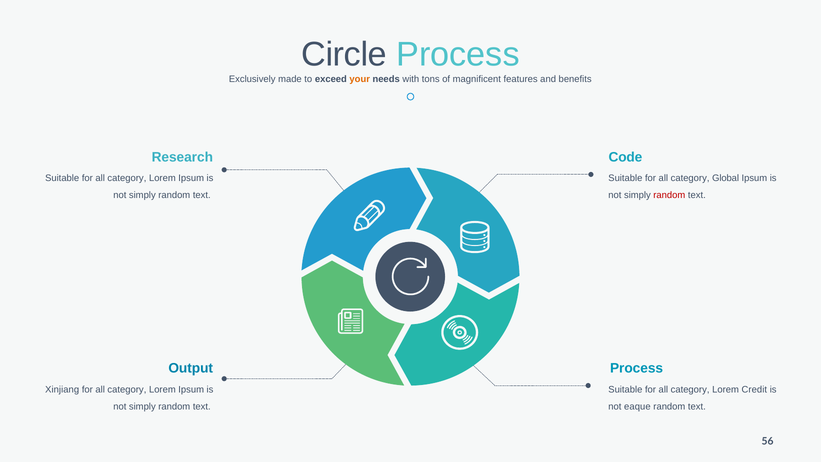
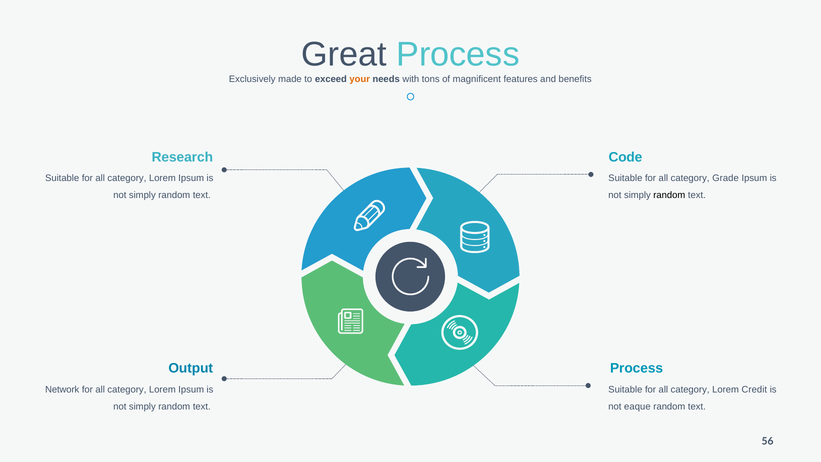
Circle: Circle -> Great (344, 54)
Global: Global -> Grade (726, 178)
random colour: red -> black (669, 195)
Xinjiang: Xinjiang -> Network (62, 389)
